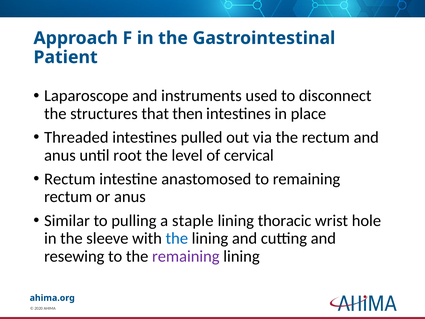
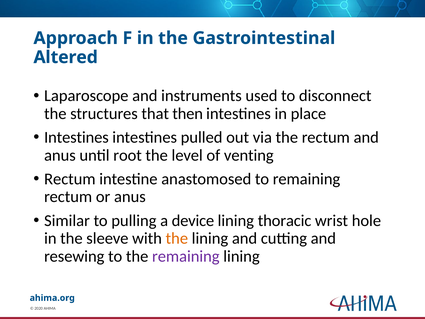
Patient: Patient -> Altered (66, 57)
Threaded: Threaded -> Intestines (76, 137)
cervical: cervical -> venting (249, 155)
staple: staple -> device (193, 220)
the colour: blue -> orange (177, 238)
